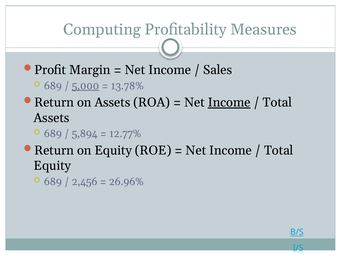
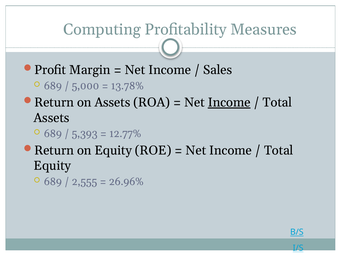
5,000 underline: present -> none (85, 86)
5,894: 5,894 -> 5,393 (85, 134)
2,456: 2,456 -> 2,555 (84, 181)
